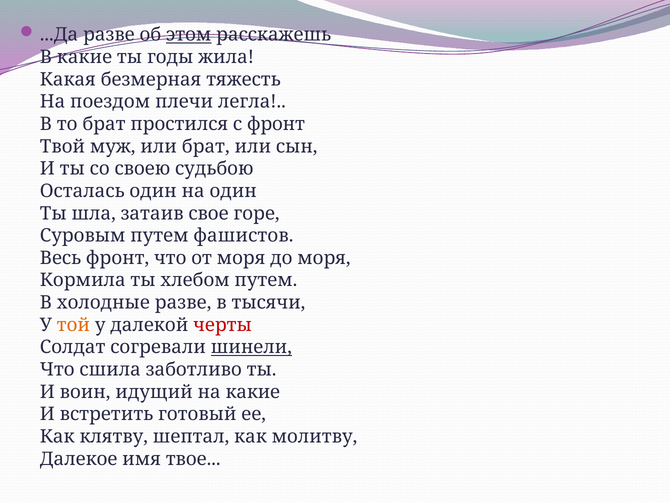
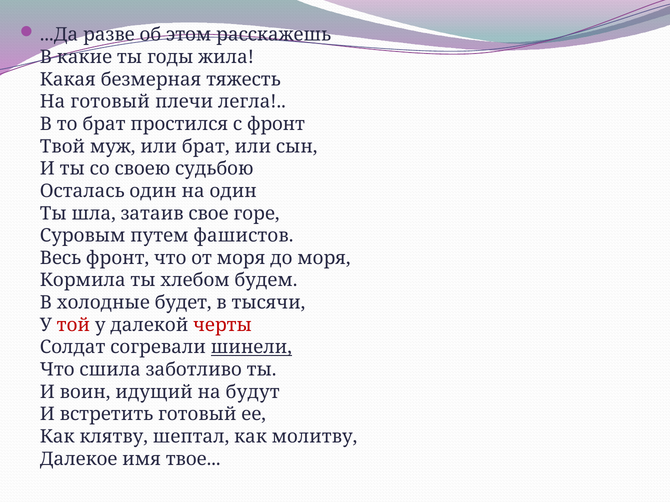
этом underline: present -> none (189, 35)
На поездом: поездом -> готовый (110, 102)
хлебом путем: путем -> будем (266, 281)
холодные разве: разве -> будет (183, 303)
той colour: orange -> red (73, 325)
на какие: какие -> будут (253, 392)
